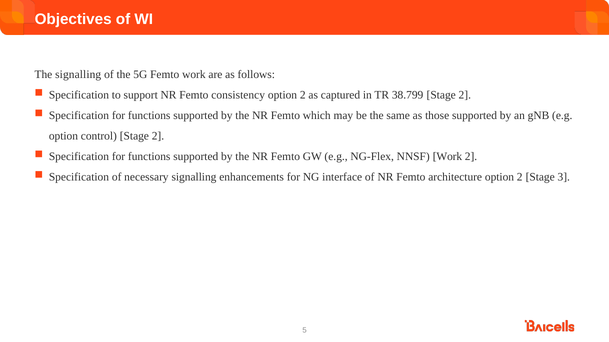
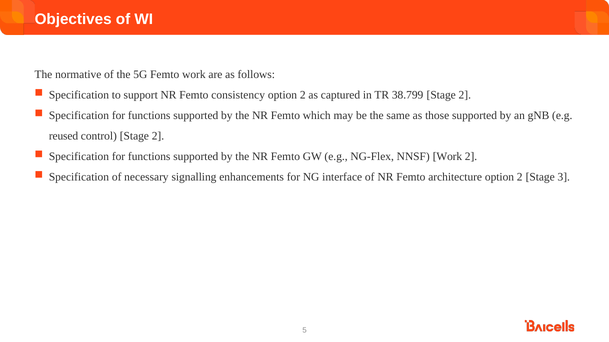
The signalling: signalling -> normative (78, 74)
option: option -> reused (63, 136)
